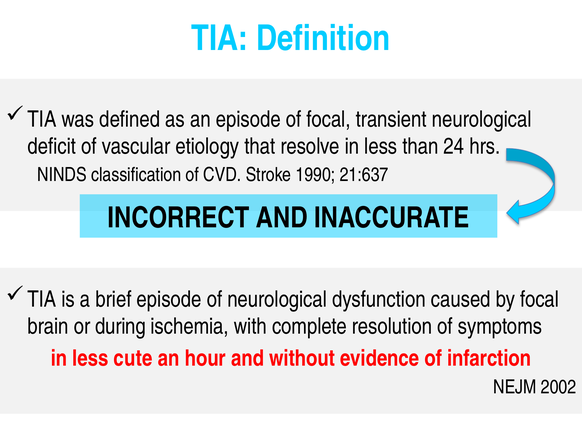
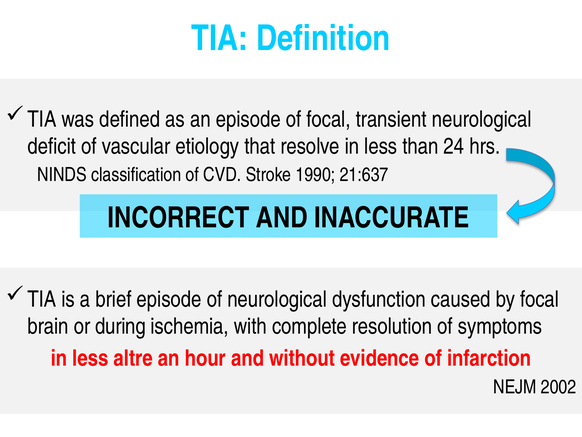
cute: cute -> altre (133, 358)
